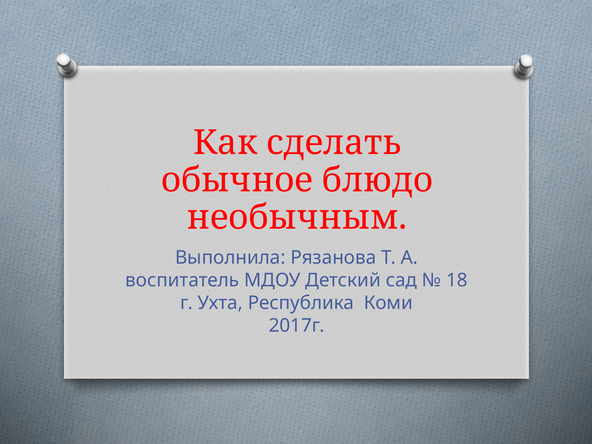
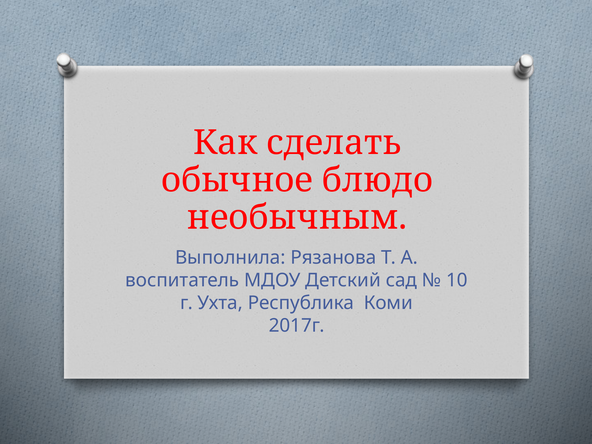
18: 18 -> 10 (457, 280)
